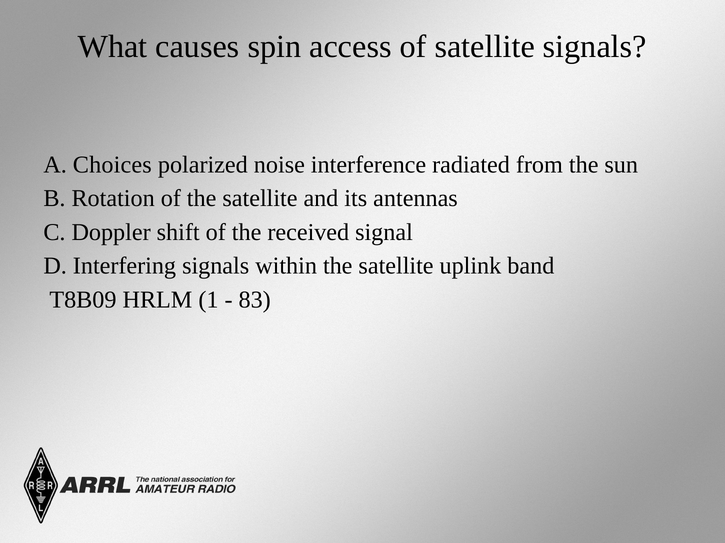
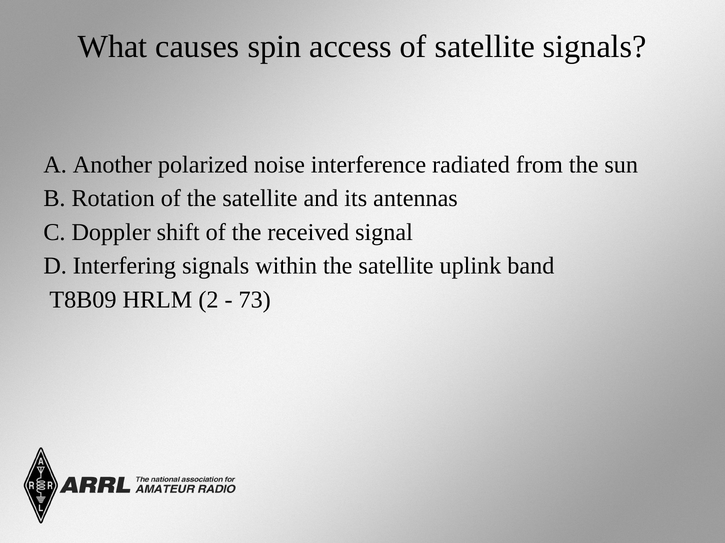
Choices: Choices -> Another (112, 165)
1: 1 -> 2 (208, 300)
83: 83 -> 73 (255, 300)
